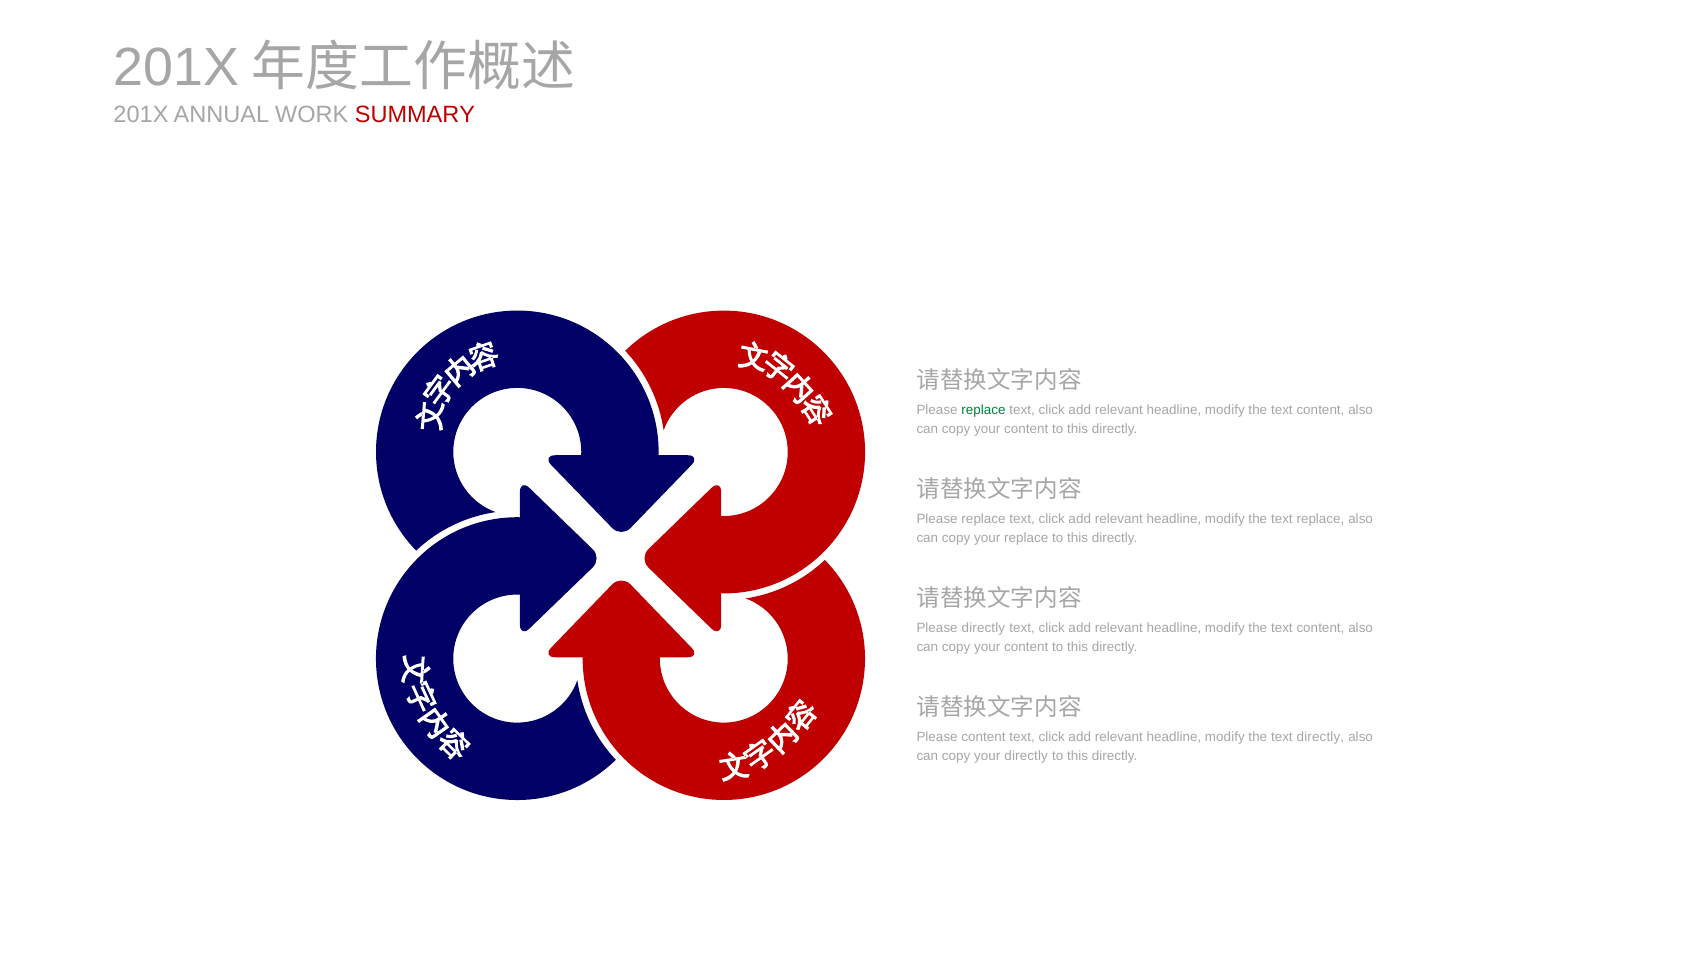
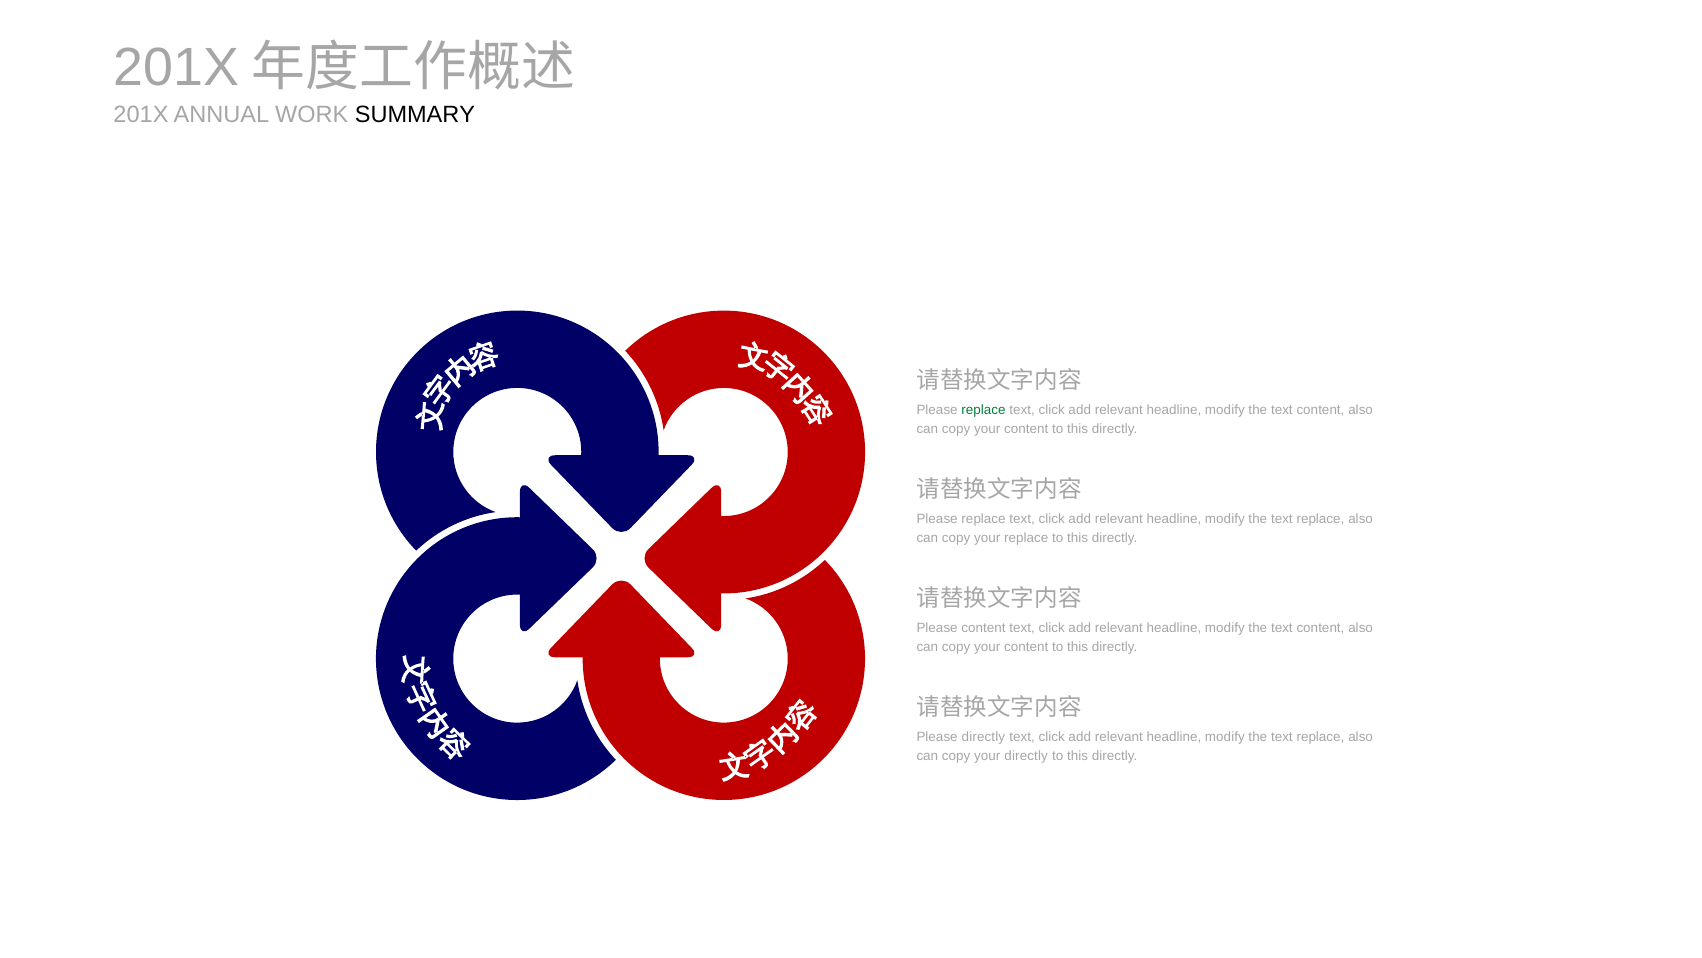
SUMMARY colour: red -> black (415, 114)
Please directly: directly -> content (984, 628)
Please content: content -> directly (983, 737)
directly: directly -> replace (1320, 737)
